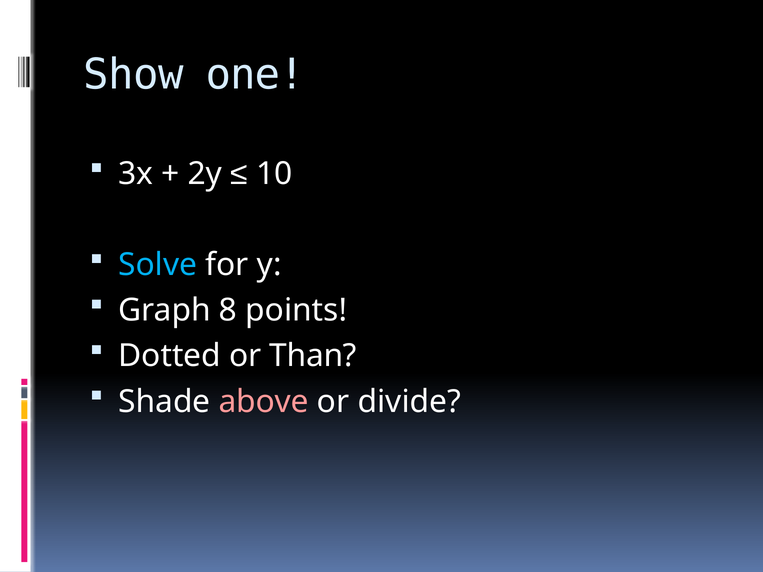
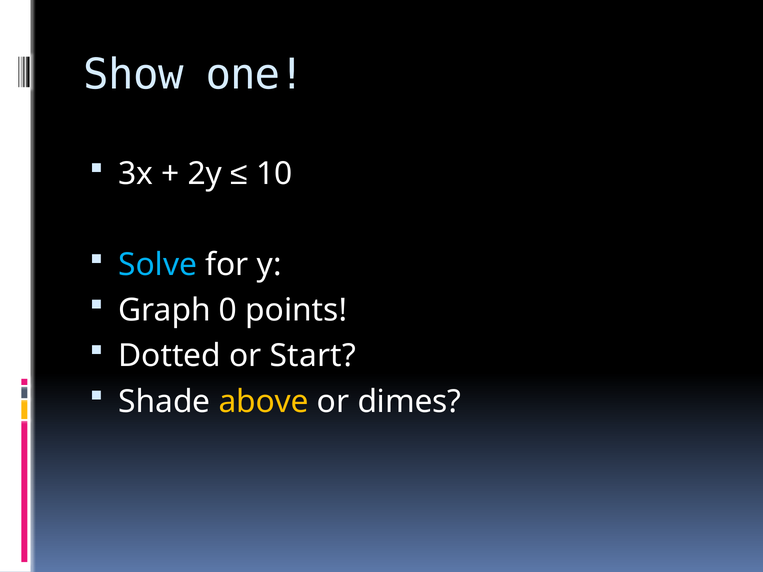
8: 8 -> 0 (228, 311)
Than: Than -> Start (313, 356)
above colour: pink -> yellow (264, 402)
divide: divide -> dimes (409, 402)
